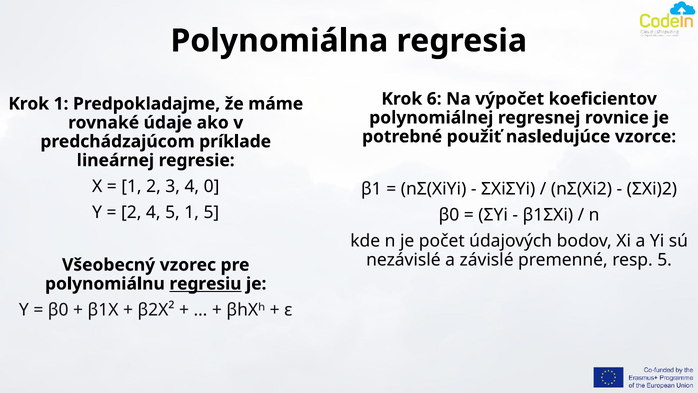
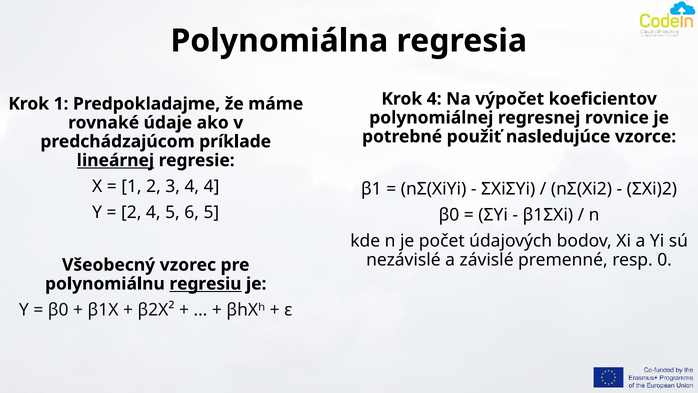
Krok 6: 6 -> 4 (434, 99)
lineárnej underline: none -> present (115, 160)
4 0: 0 -> 4 (212, 186)
5 1: 1 -> 6 (192, 212)
resp 5: 5 -> 0 (665, 260)
